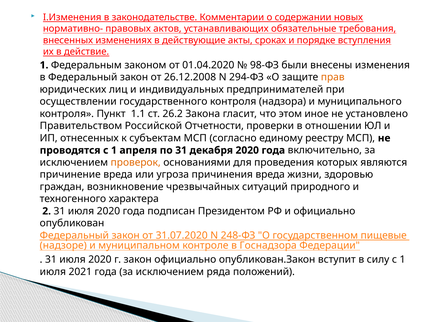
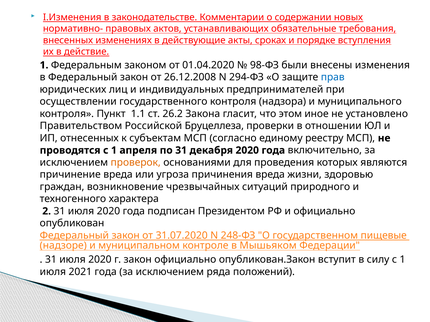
прав colour: orange -> blue (333, 77)
Отчетности: Отчетности -> Бруцеллеза (214, 126)
Госнадзора: Госнадзора -> Мышьяком (268, 246)
